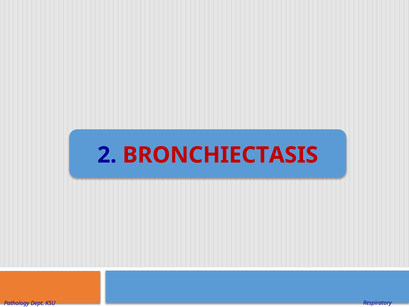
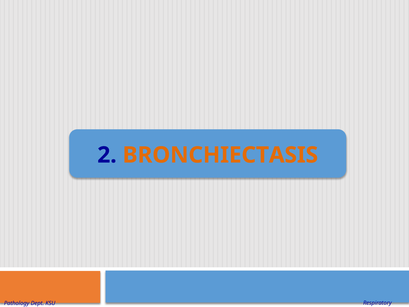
BRONCHIECTASIS colour: red -> orange (220, 155)
